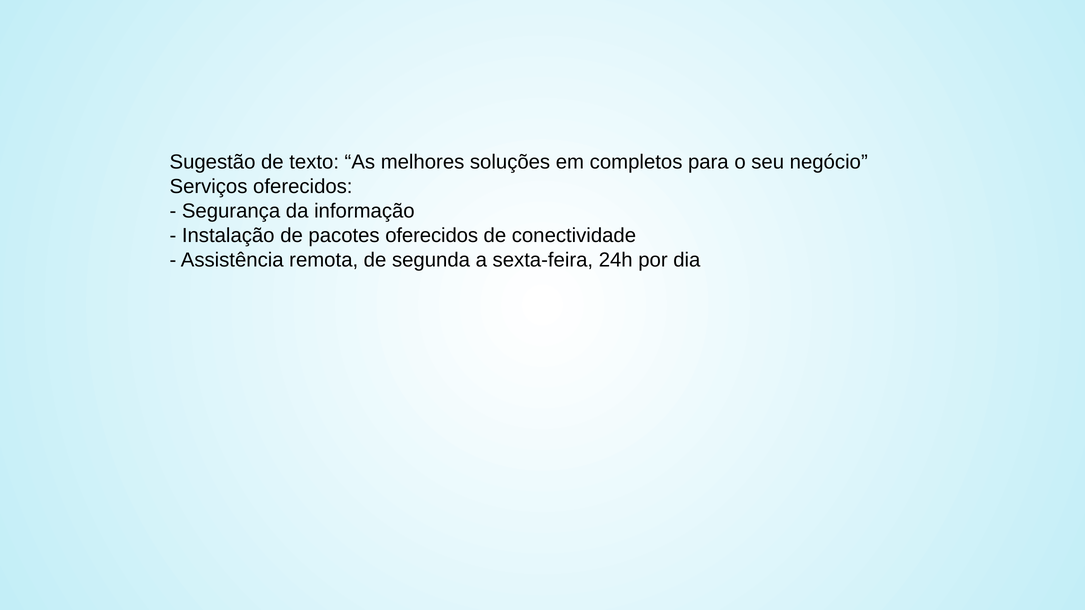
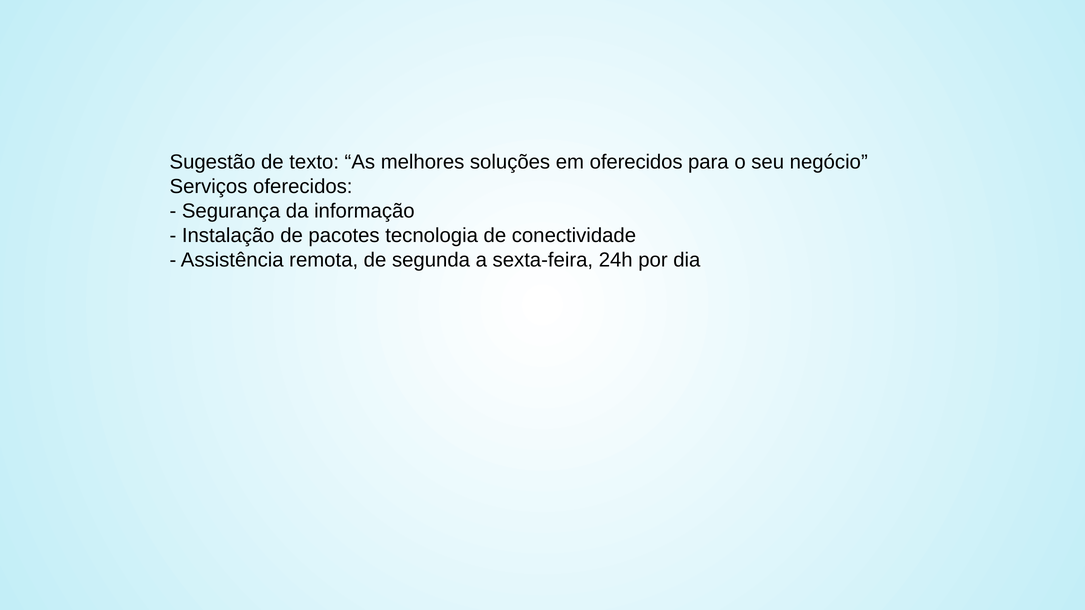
em completos: completos -> oferecidos (636, 162)
pacotes oferecidos: oferecidos -> tecnologia (432, 236)
